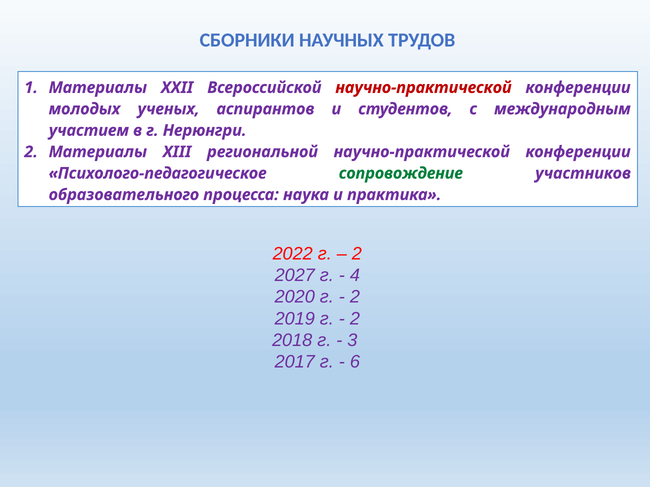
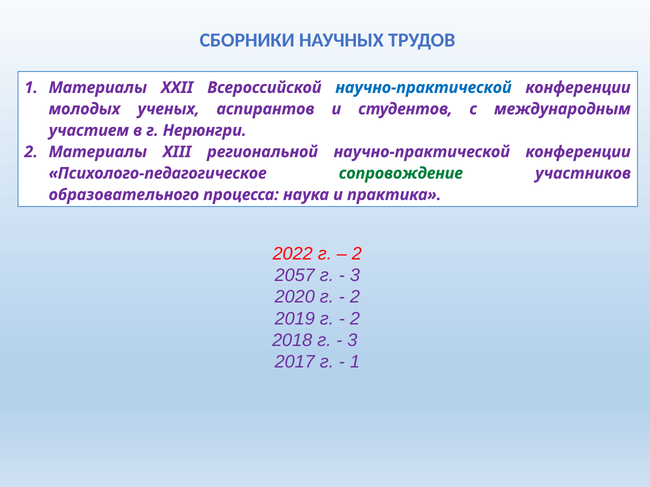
научно-практической colour: red -> blue (424, 88)
2027: 2027 -> 2057 (295, 276)
4: 4 -> 3 (355, 276)
6: 6 -> 1 (355, 362)
